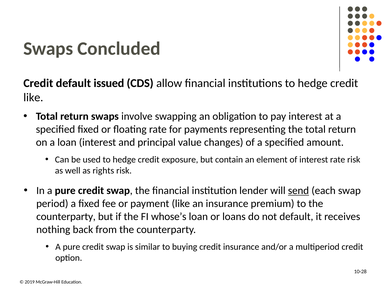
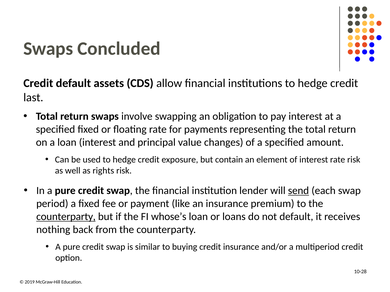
issued: issued -> assets (109, 83)
like: like -> last (33, 98)
counterparty underline: none -> present (66, 217)
